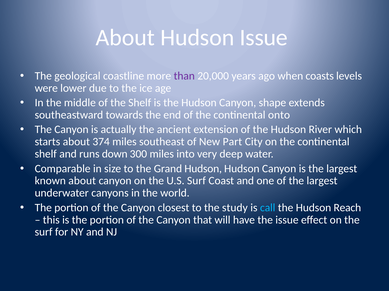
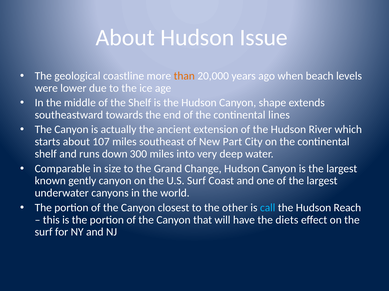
than colour: purple -> orange (184, 76)
coasts: coasts -> beach (320, 76)
onto: onto -> lines (279, 115)
374: 374 -> 107 (101, 142)
Grand Hudson: Hudson -> Change (203, 169)
known about: about -> gently (82, 181)
study: study -> other (235, 208)
the issue: issue -> diets (287, 220)
